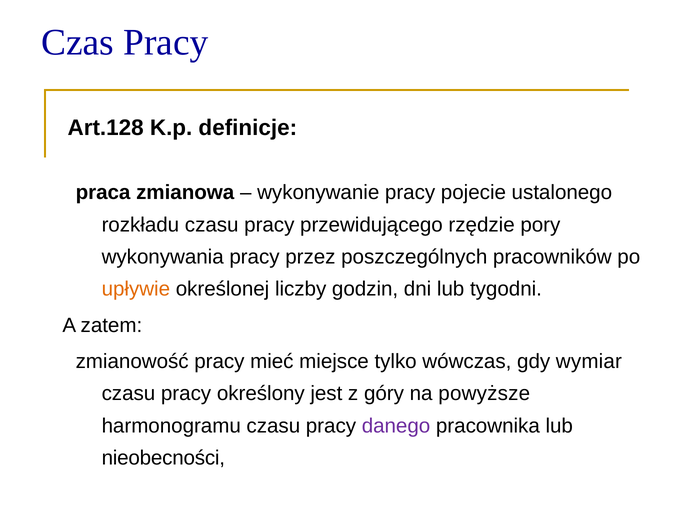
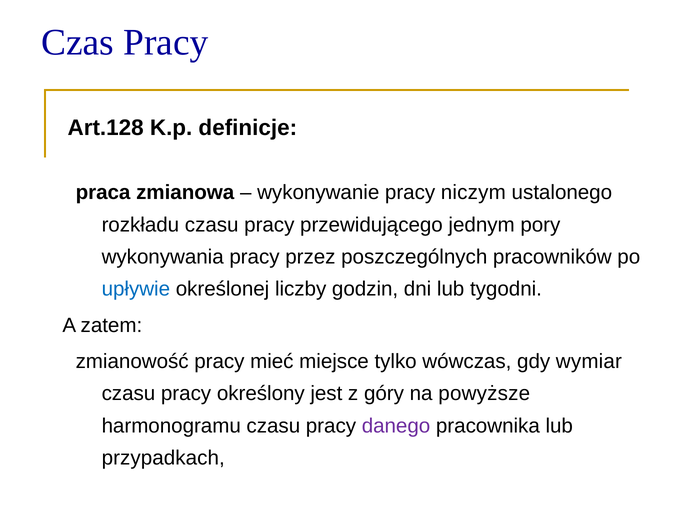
pojecie: pojecie -> niczym (473, 192)
rzędzie: rzędzie -> jednym (482, 224)
upływie colour: orange -> blue (136, 289)
nieobecności: nieobecności -> przypadkach (163, 457)
